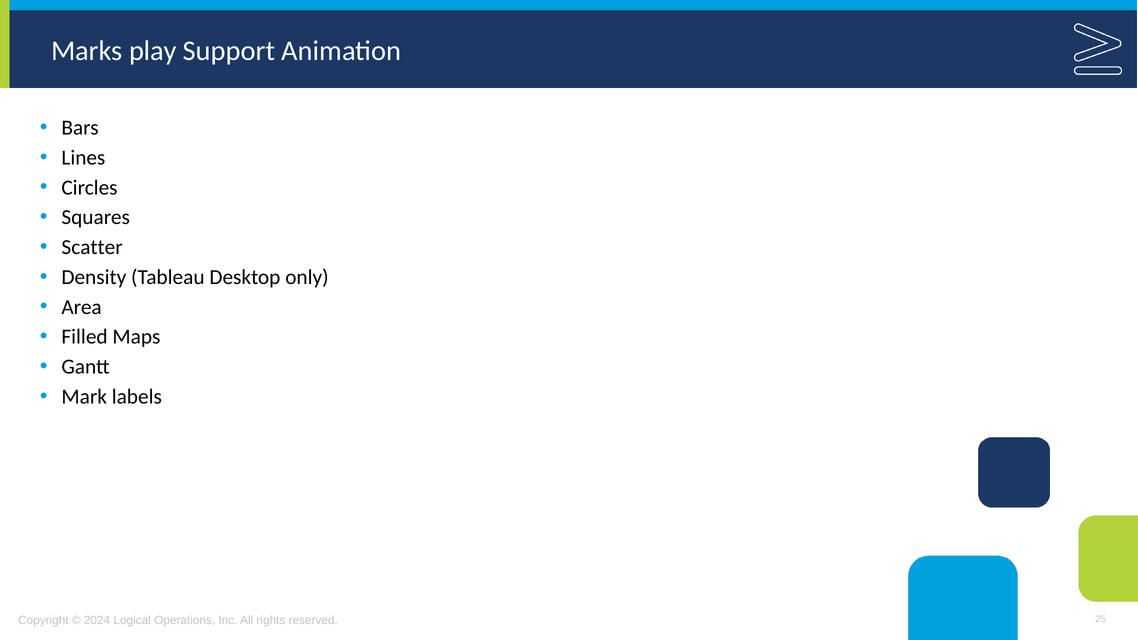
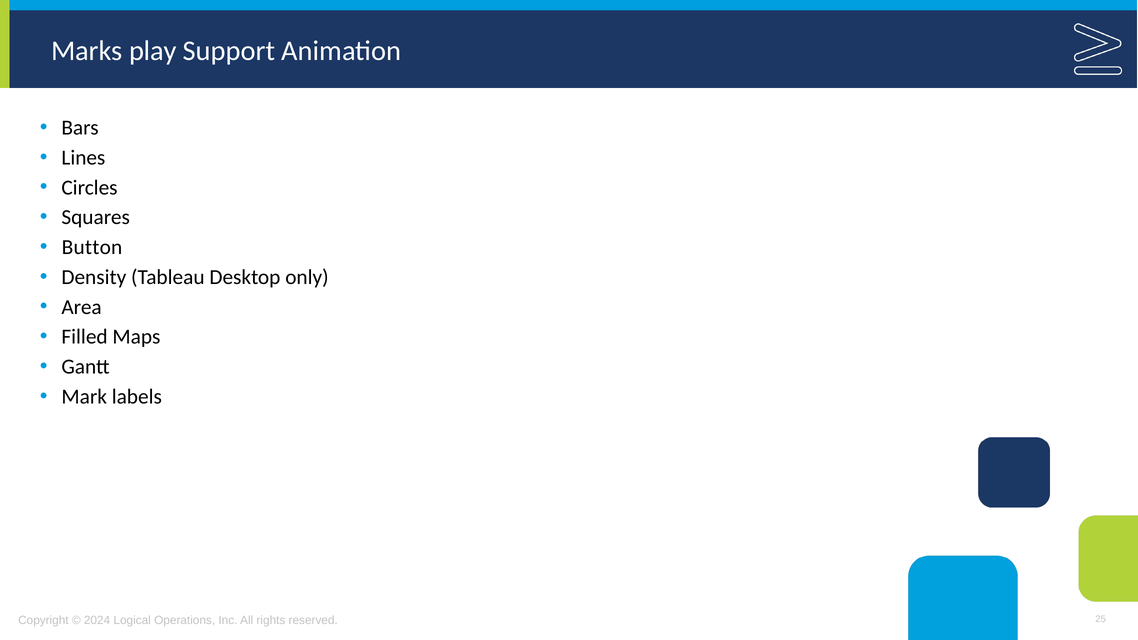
Scatter: Scatter -> Button (92, 247)
